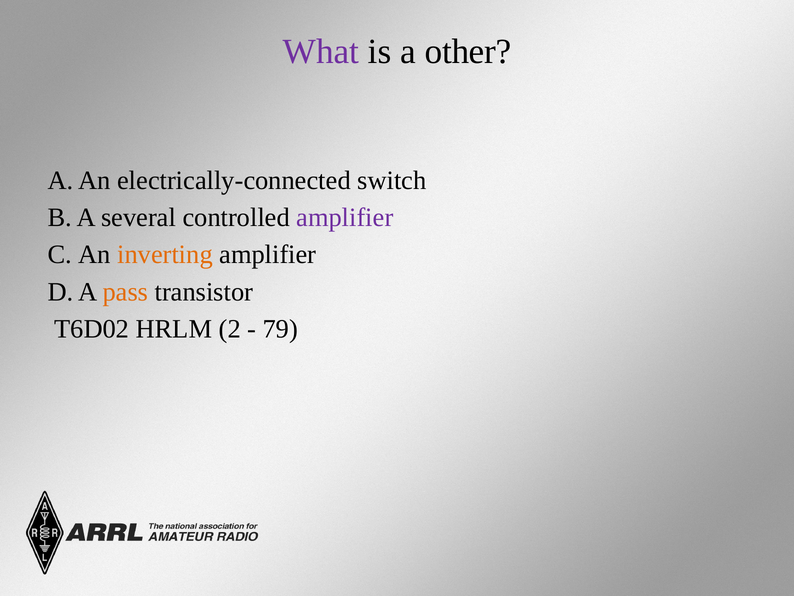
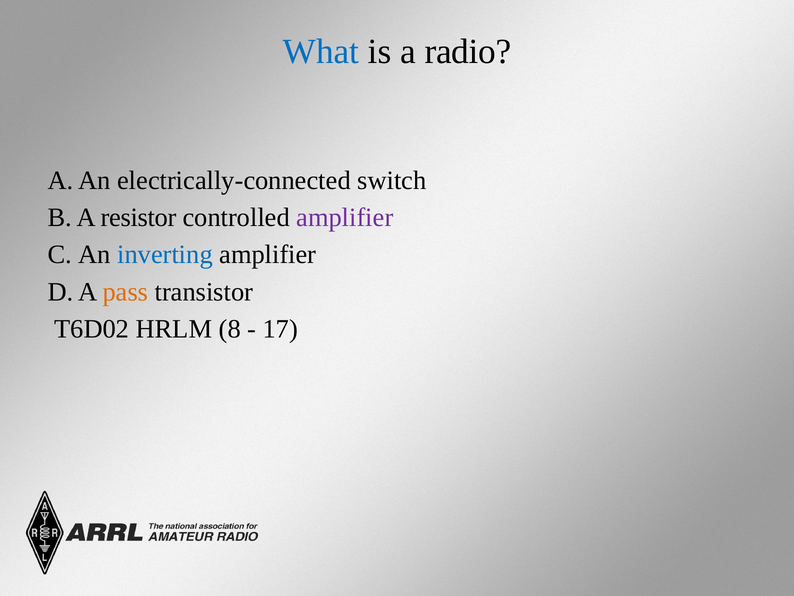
What colour: purple -> blue (321, 51)
other: other -> radio (468, 51)
several: several -> resistor (139, 217)
inverting colour: orange -> blue (165, 255)
2: 2 -> 8 (230, 329)
79: 79 -> 17 (280, 329)
